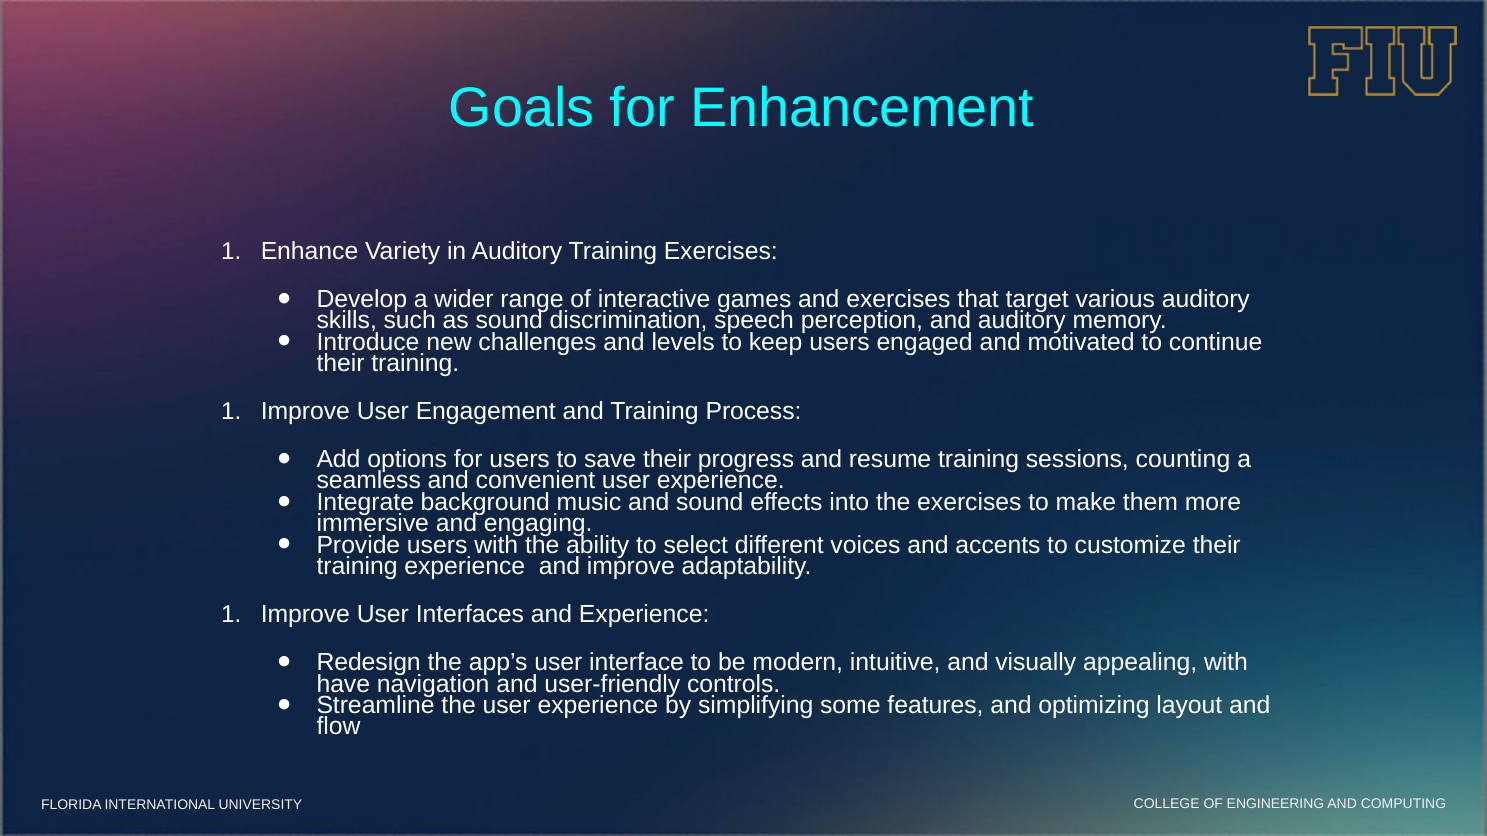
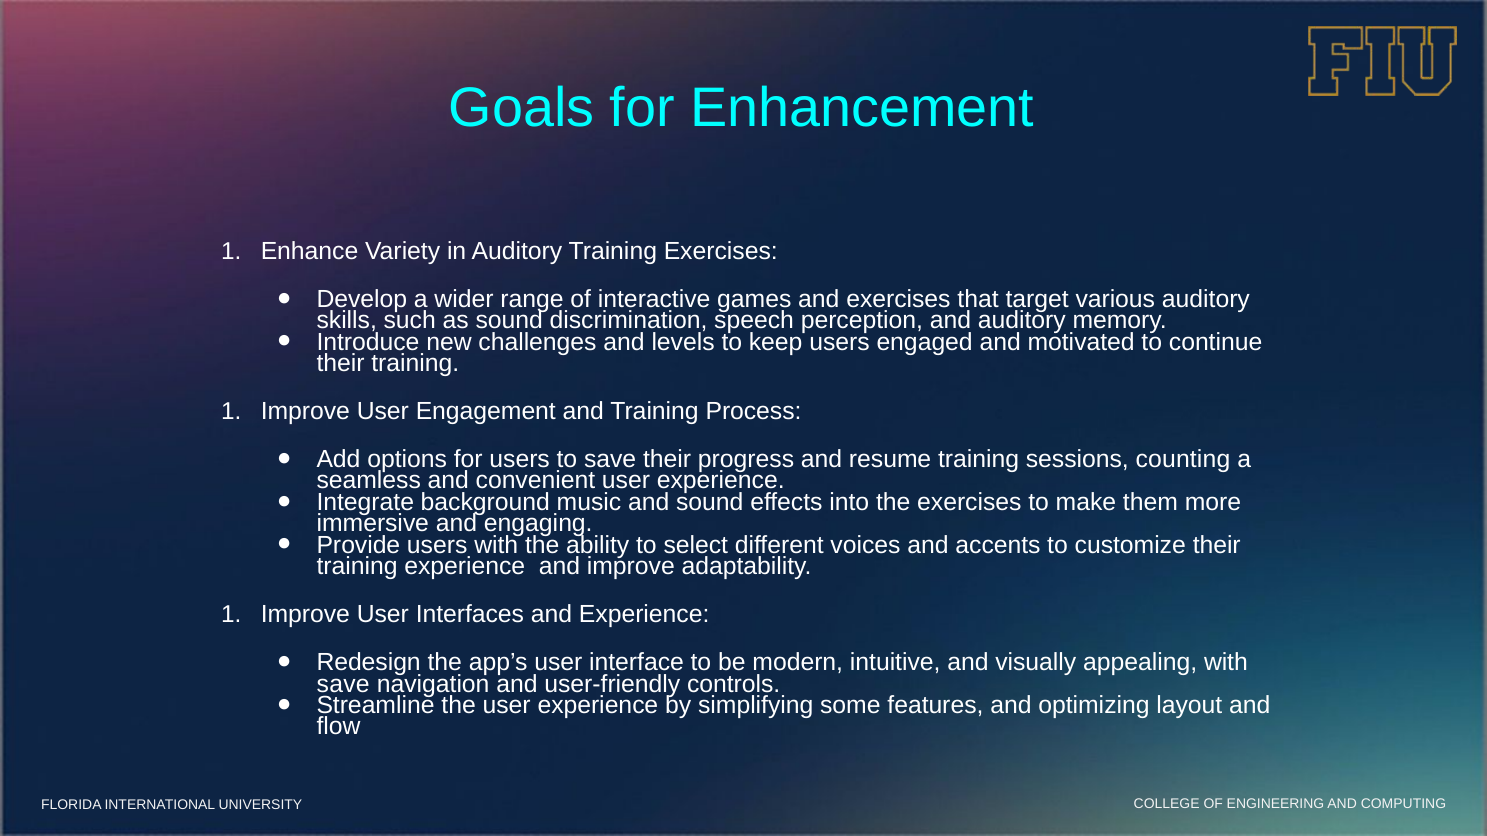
have: have -> save (343, 684)
